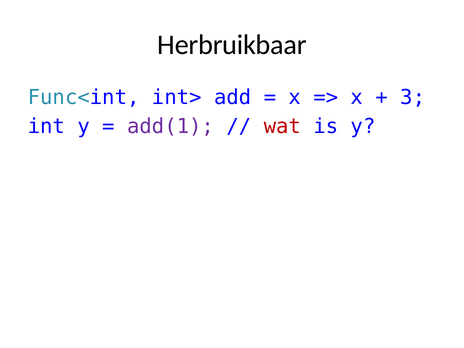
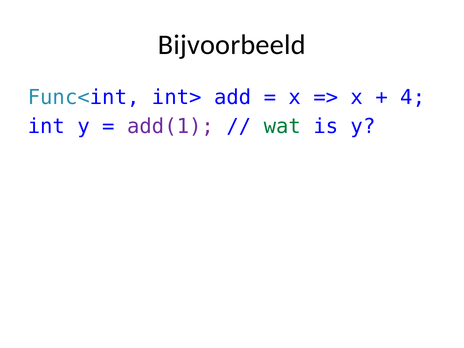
Herbruikbaar: Herbruikbaar -> Bijvoorbeeld (232, 45)
3: 3 -> 4 (413, 97)
wat colour: red -> green (282, 126)
